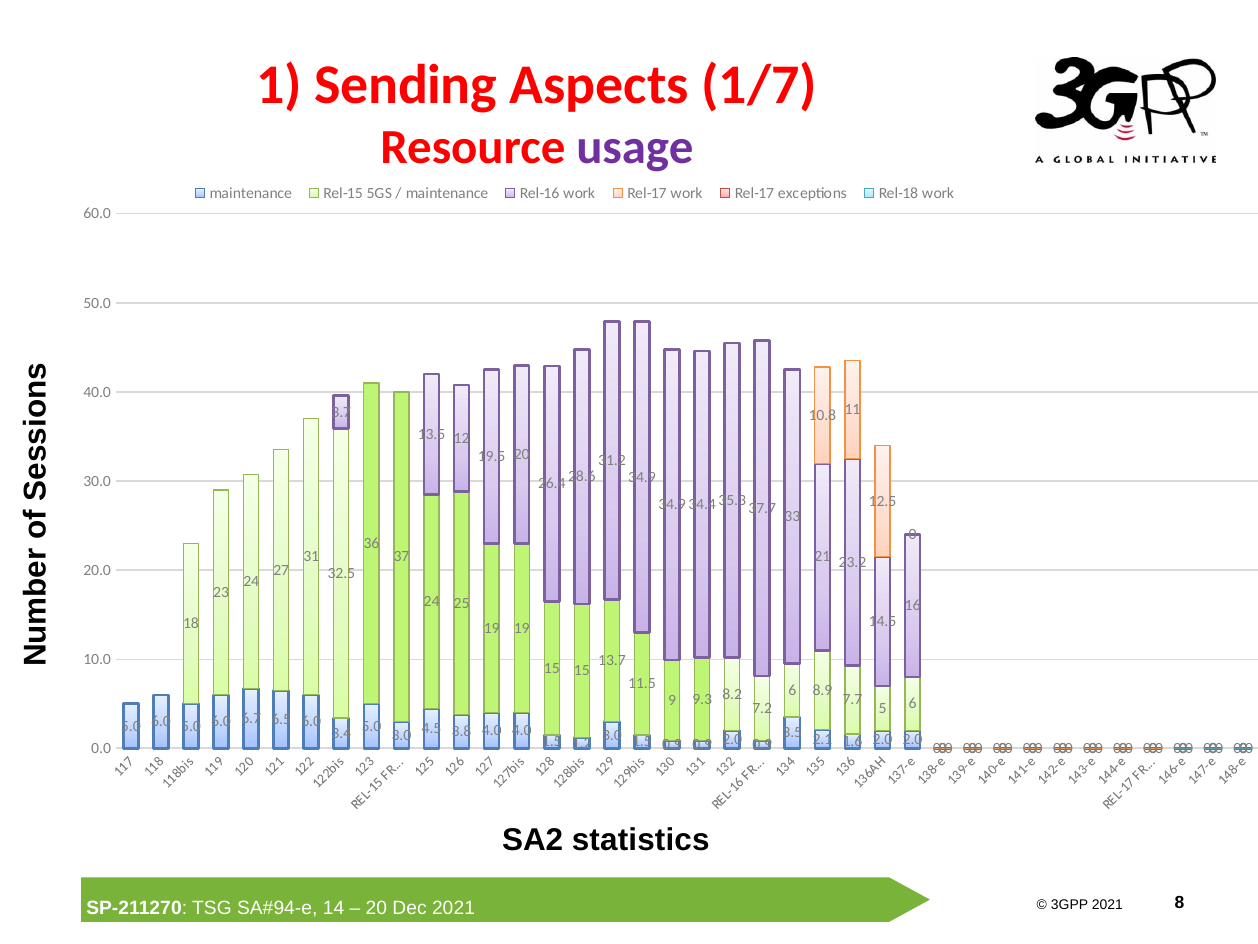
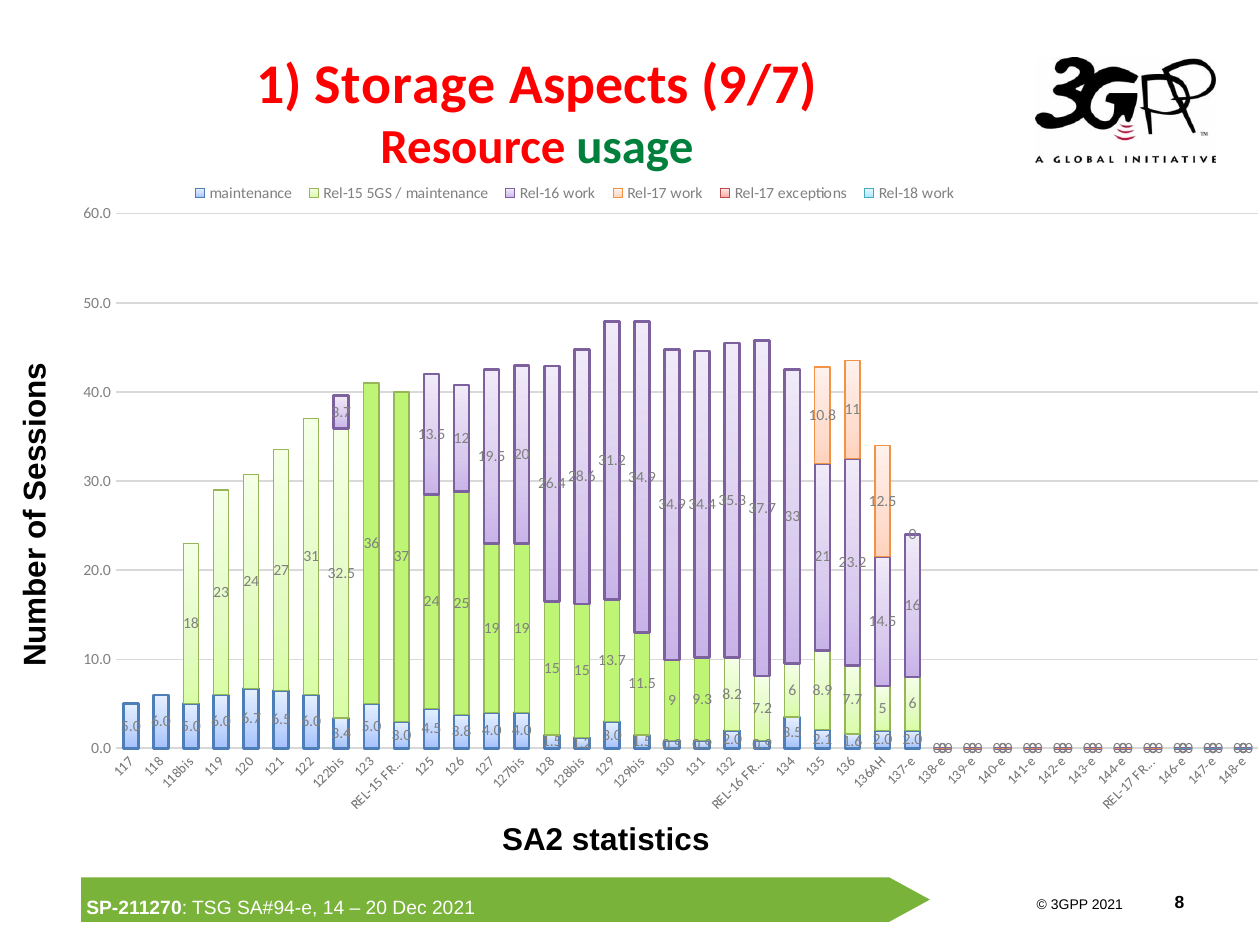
Sending: Sending -> Storage (405, 85)
1/7: 1/7 -> 9/7 (759, 85)
usage colour: purple -> green (635, 147)
